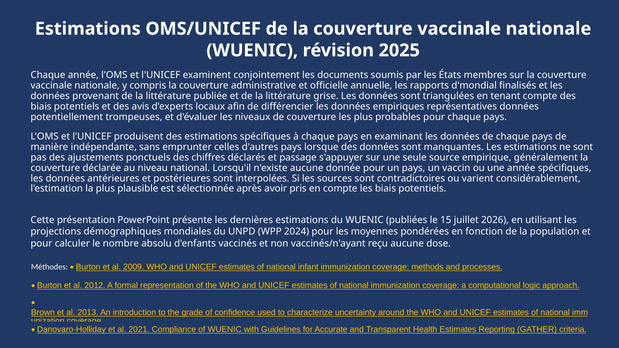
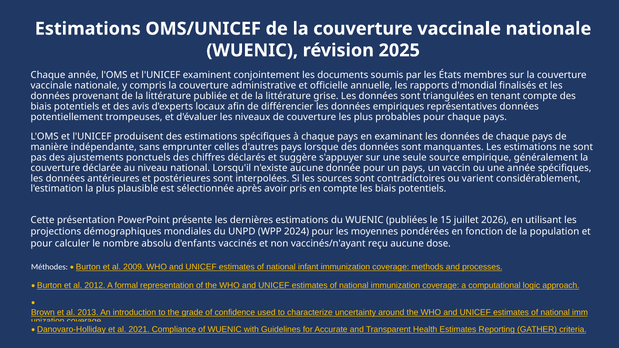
passage: passage -> suggère (298, 158)
